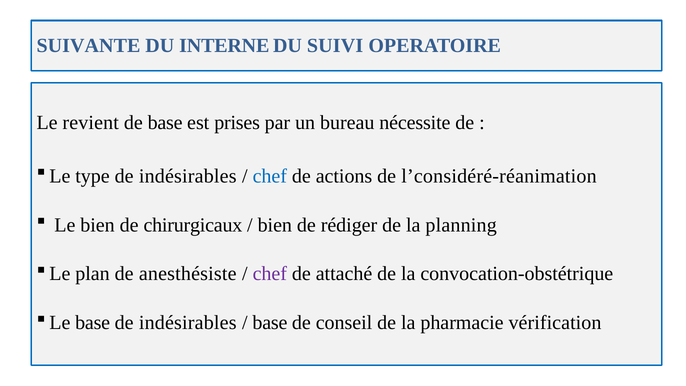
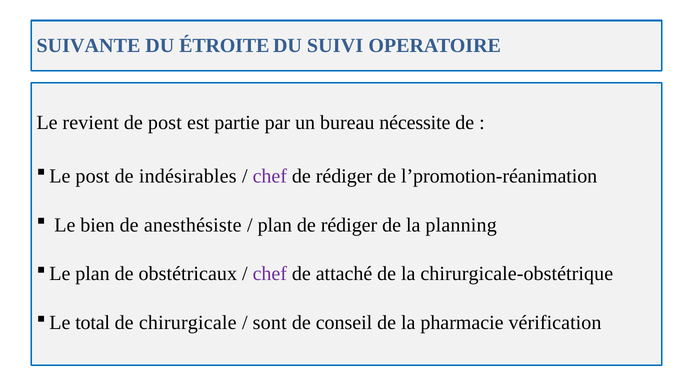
INTERNE: INTERNE -> ÉTROITE (224, 45)
de base: base -> post (165, 123)
prises: prises -> partie (237, 123)
type: type -> post (92, 176)
chef colour: blue -> purple (270, 176)
actions: actions -> rédiger (344, 176)
l’considéré-réanimation: l’considéré-réanimation -> l’promotion-réanimation (499, 176)
chirurgicaux: chirurgicaux -> anesthésiste (193, 225)
bien: bien -> plan (275, 225)
anesthésiste: anesthésiste -> obstétricaux (188, 274)
convocation-obstétrique: convocation-obstétrique -> chirurgicale-obstétrique (517, 274)
base: base -> total (93, 323)
indésirables: indésirables -> chirurgicale (188, 323)
base: base -> sont (270, 323)
